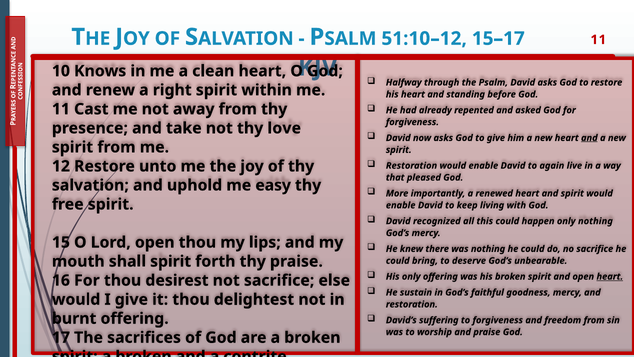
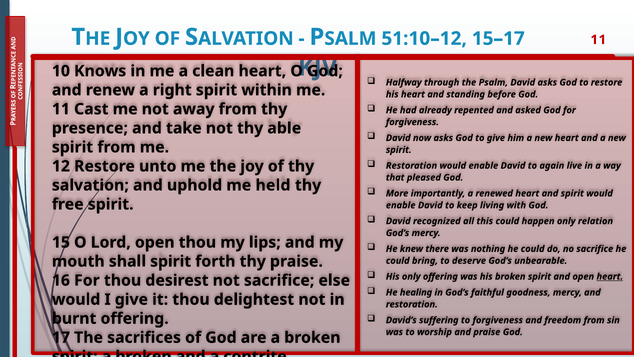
love: love -> able (284, 128)
and underline: present -> none (589, 138)
easy: easy -> held (273, 185)
only nothing: nothing -> relation (595, 221)
sustain: sustain -> healing (416, 292)
